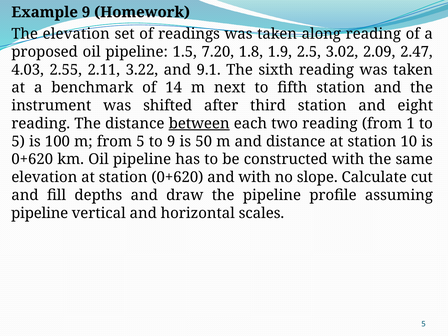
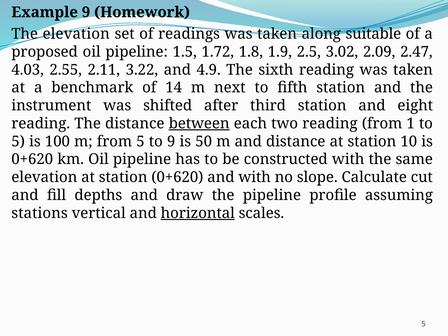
along reading: reading -> suitable (373, 34)
7.20: 7.20 -> 1.72 (218, 52)
9.1: 9.1 -> 4.9 (209, 70)
pipeline: pipeline -> stations (40, 213)
horizontal underline: none -> present (198, 213)
